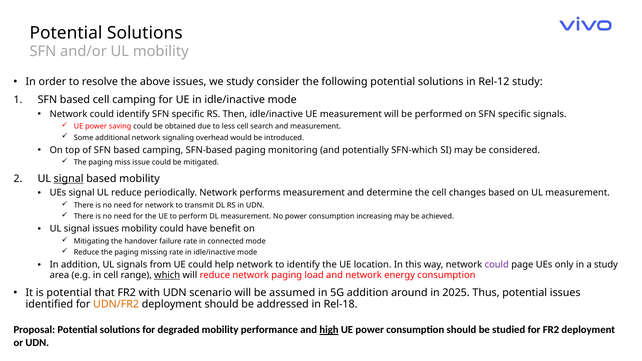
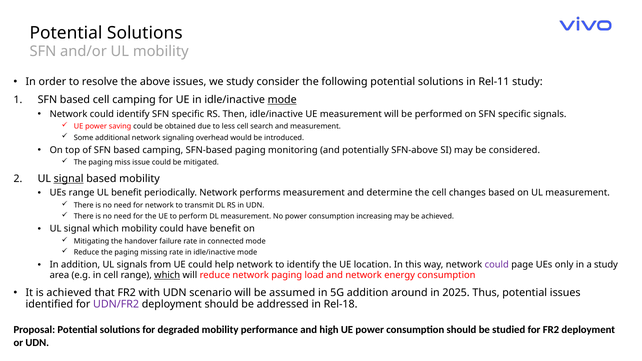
Rel-12: Rel-12 -> Rel-11 (494, 82)
mode underline: none -> present (282, 100)
SFN-which: SFN-which -> SFN-above (415, 150)
UEs signal: signal -> range (82, 193)
UL reduce: reduce -> benefit (127, 193)
signal issues: issues -> which (106, 229)
is potential: potential -> achieved (69, 293)
UDN/FR2 colour: orange -> purple (116, 304)
high underline: present -> none (329, 330)
